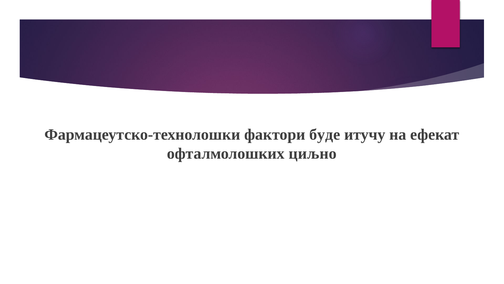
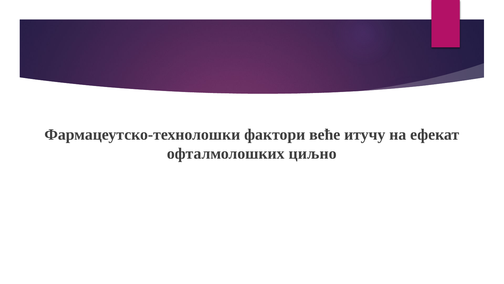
буде: буде -> веће (325, 134)
